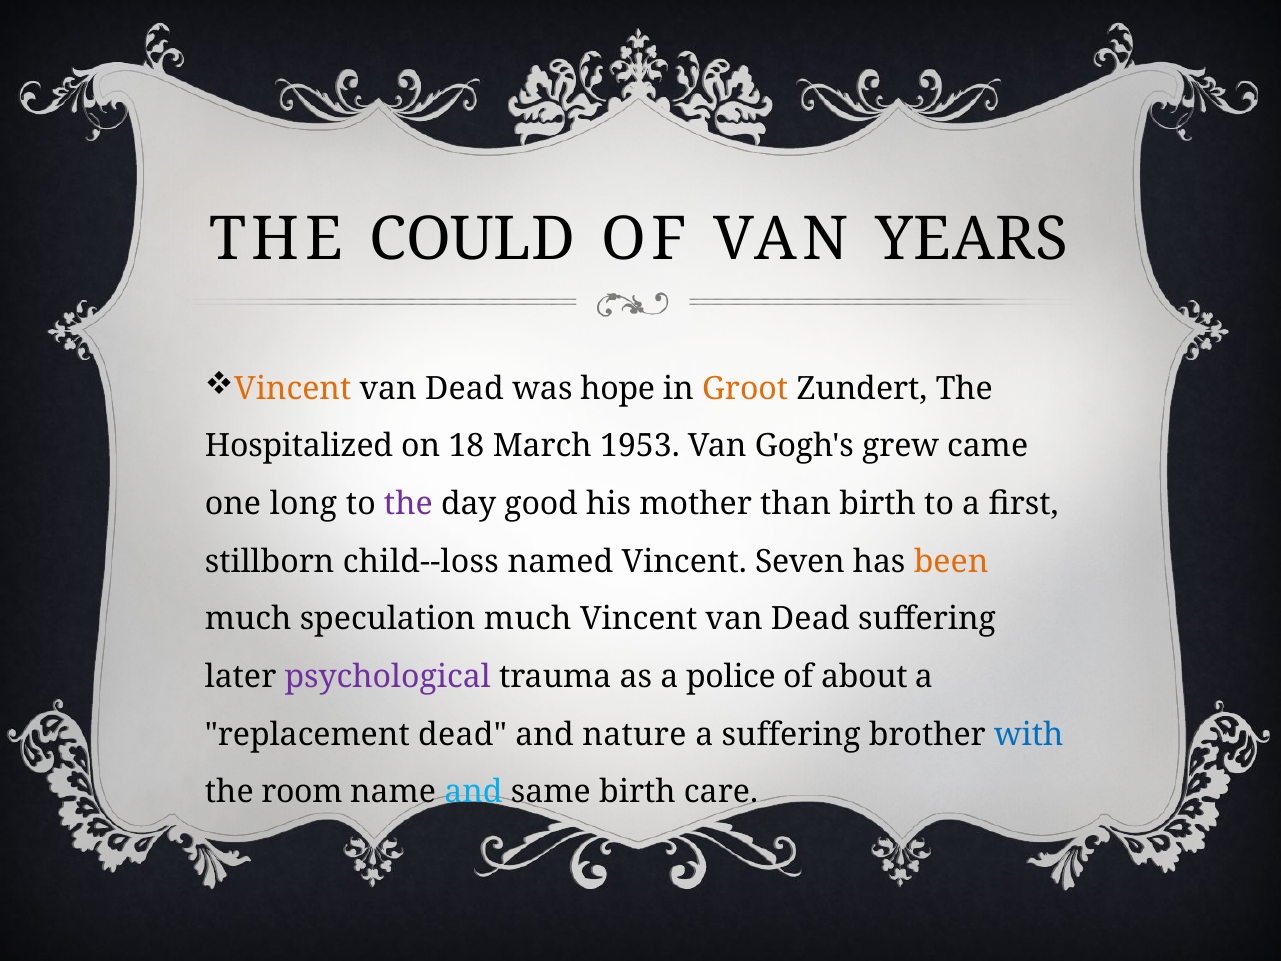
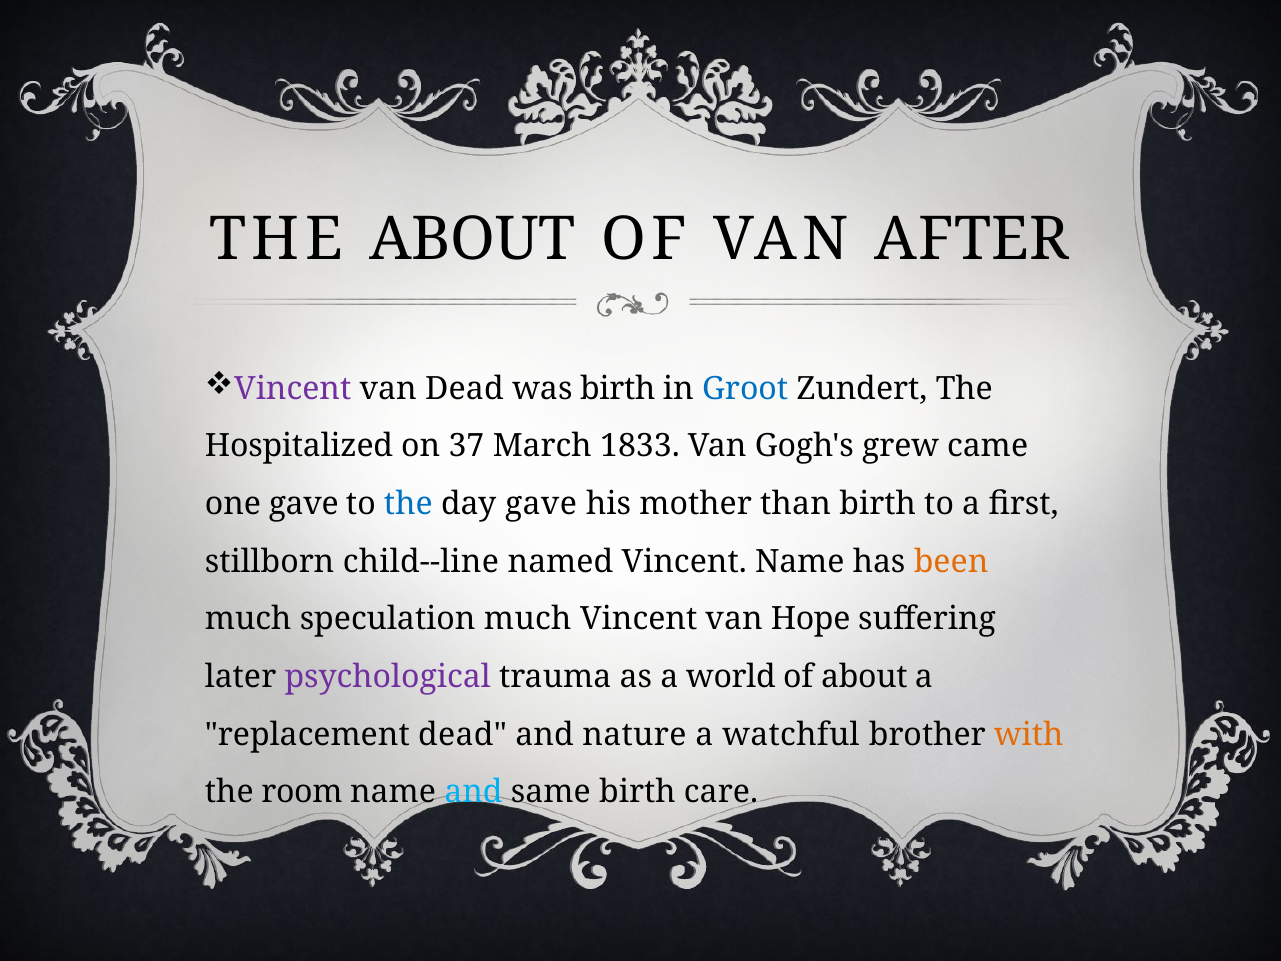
THE COULD: COULD -> ABOUT (472, 239)
YEARS: YEARS -> AFTER (972, 239)
Vincent colour: orange -> purple (293, 389)
was hope: hope -> birth (618, 389)
Groot colour: orange -> blue (745, 389)
18: 18 -> 37 (466, 446)
1953: 1953 -> 1833 (640, 446)
one long: long -> gave (304, 504)
the colour: purple -> blue (408, 504)
day good: good -> gave (541, 504)
child--loss: child--loss -> child--line (421, 562)
Vincent Seven: Seven -> Name (800, 562)
Dead: Dead -> Hope (811, 619)
police: police -> world (731, 677)
a suffering: suffering -> watchful (791, 735)
with colour: blue -> orange (1029, 735)
